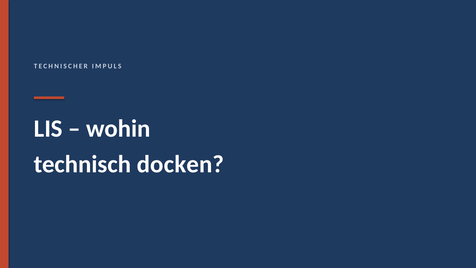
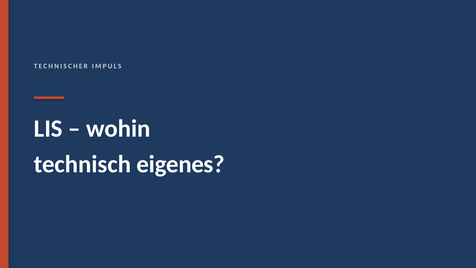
docken: docken -> eigenes (181, 164)
